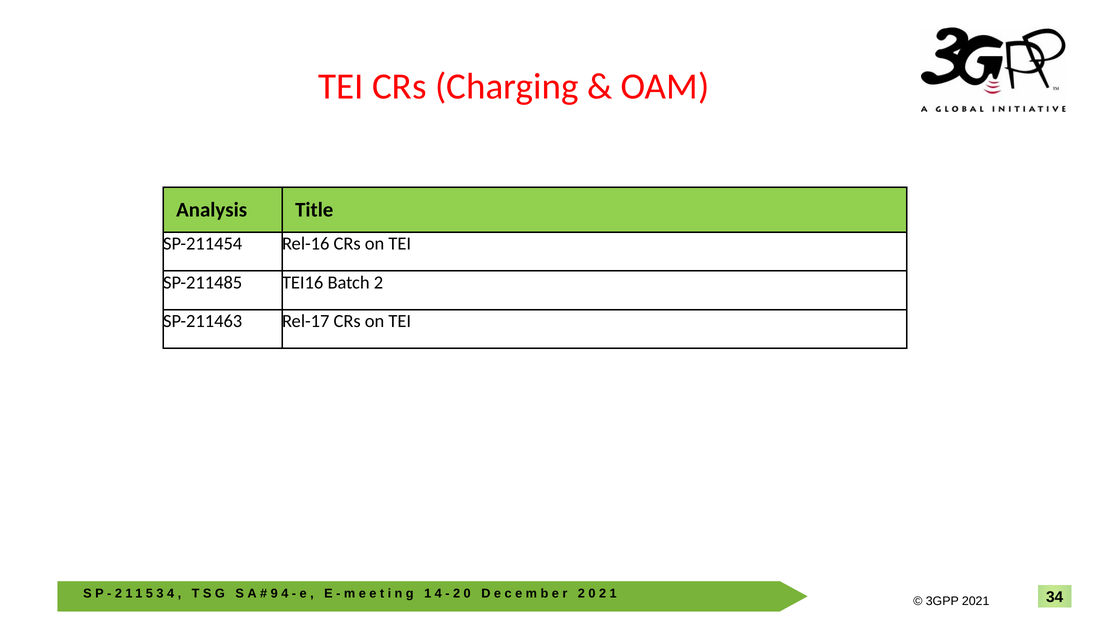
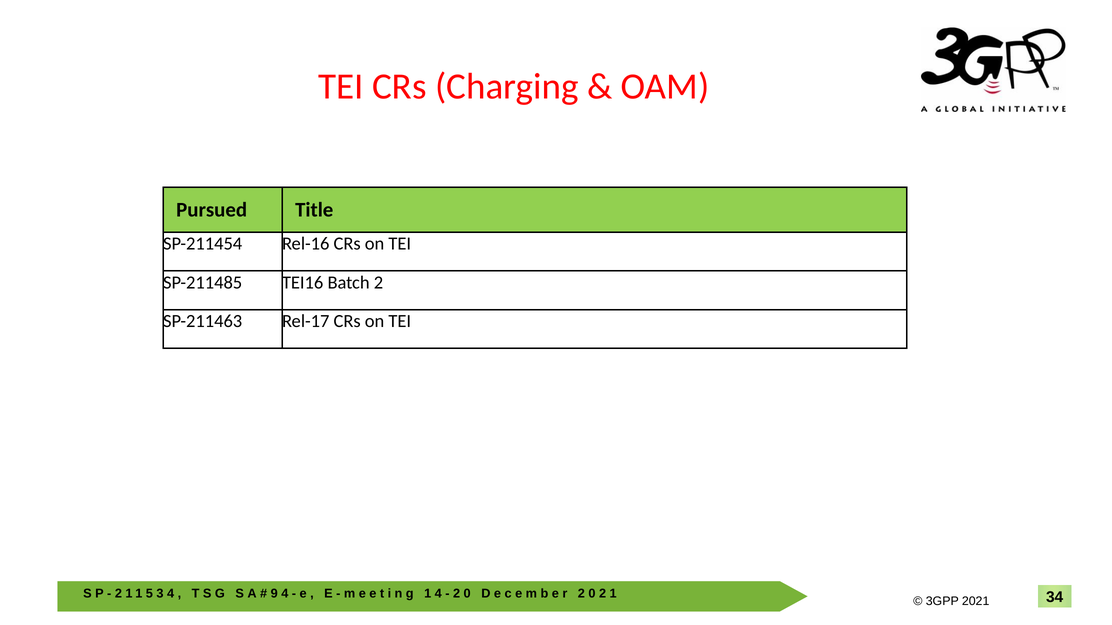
Analysis: Analysis -> Pursued (212, 210)
